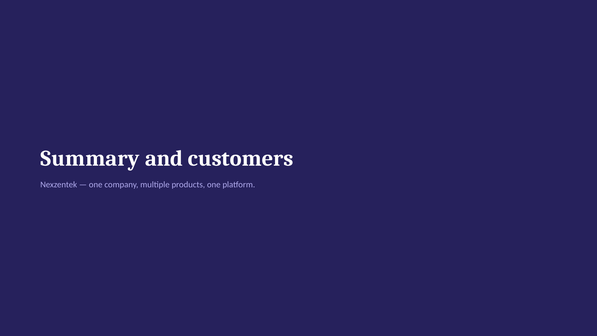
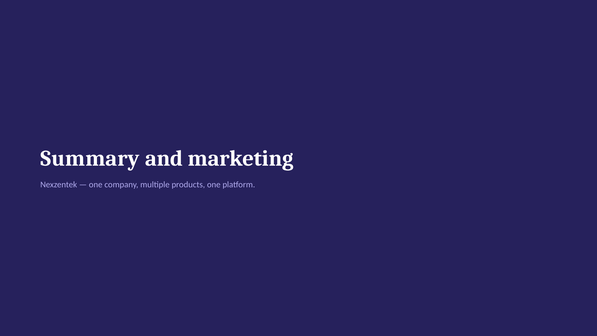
customers: customers -> marketing (241, 158)
